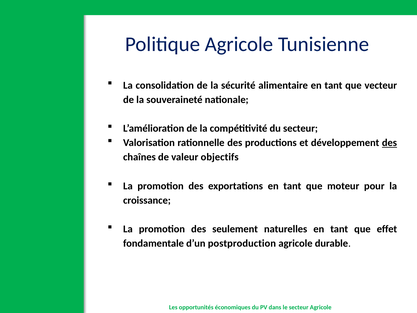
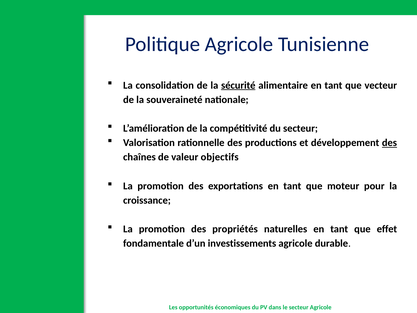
sécurité underline: none -> present (238, 85)
seulement: seulement -> propriétés (235, 229)
postproduction: postproduction -> investissements (242, 243)
